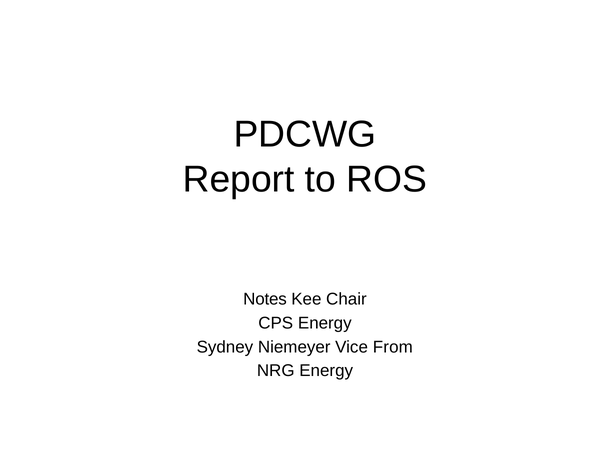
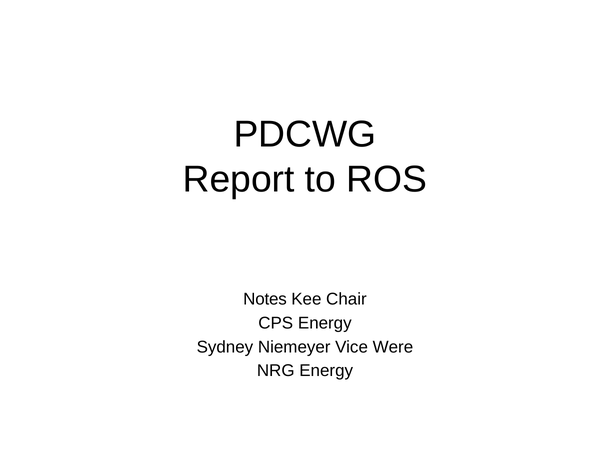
From: From -> Were (393, 347)
